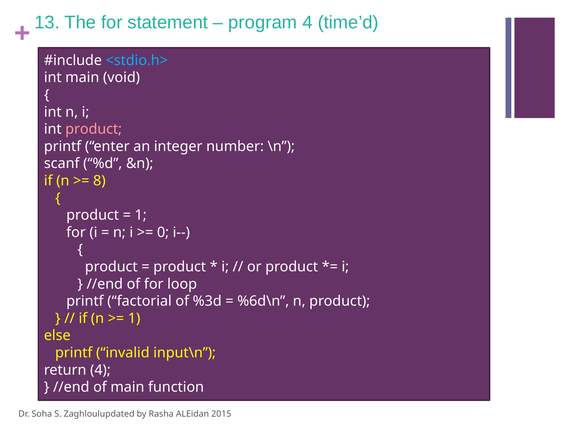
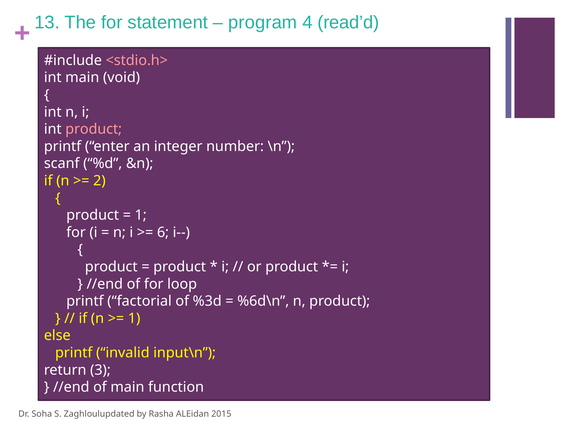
time’d: time’d -> read’d (348, 22)
<stdio.h> colour: light blue -> pink (137, 60)
8: 8 -> 2 (99, 181)
0: 0 -> 6 (163, 232)
return 4: 4 -> 3 (100, 370)
